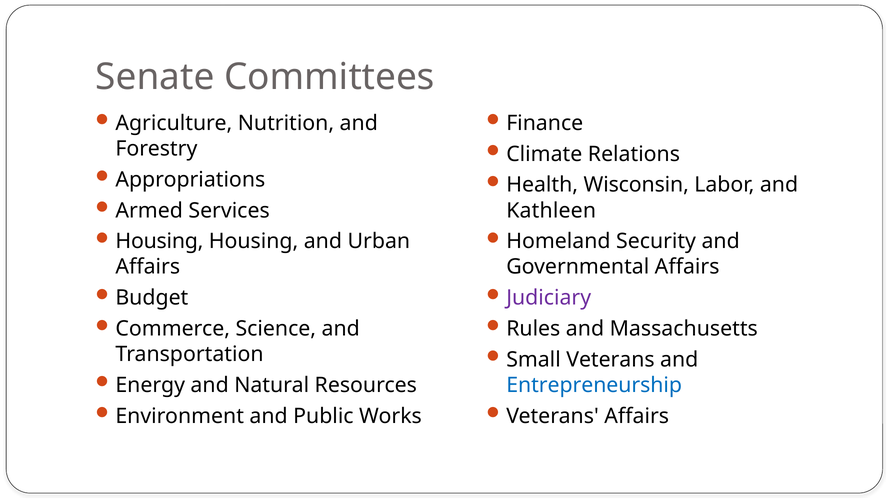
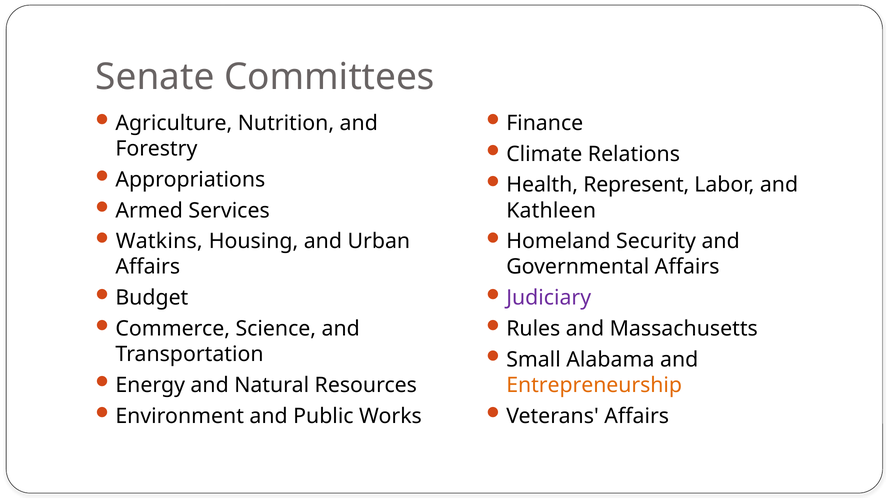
Wisconsin: Wisconsin -> Represent (636, 185)
Housing: Housing -> Watkins (159, 241)
Small Veterans: Veterans -> Alabama (610, 360)
Entrepreneurship colour: blue -> orange (594, 385)
